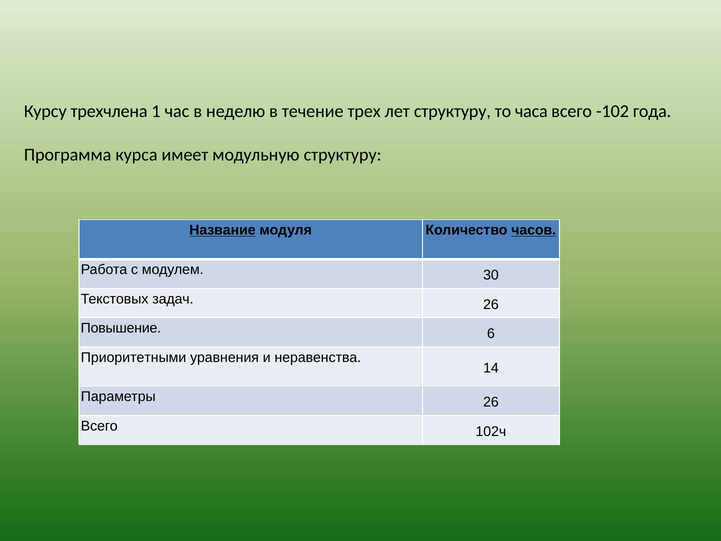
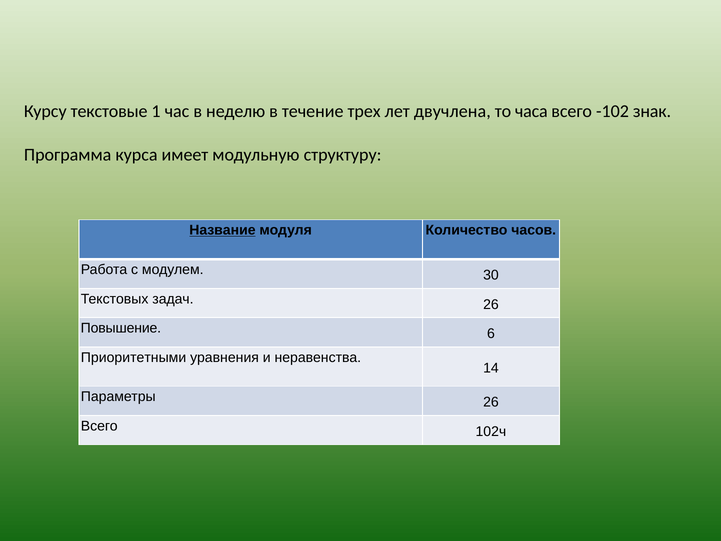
трехчлена: трехчлена -> текстовые (109, 111)
лет структуру: структуру -> двучлена (452, 111)
года: года -> знак (652, 111)
часов underline: present -> none (534, 230)
